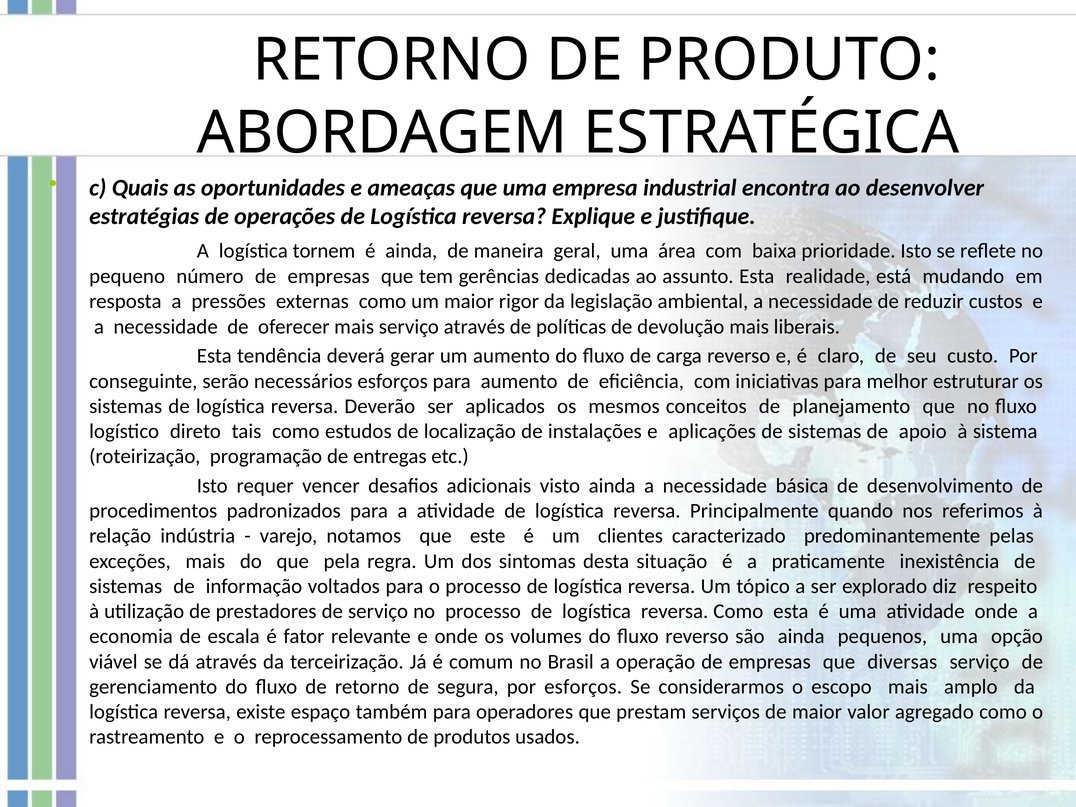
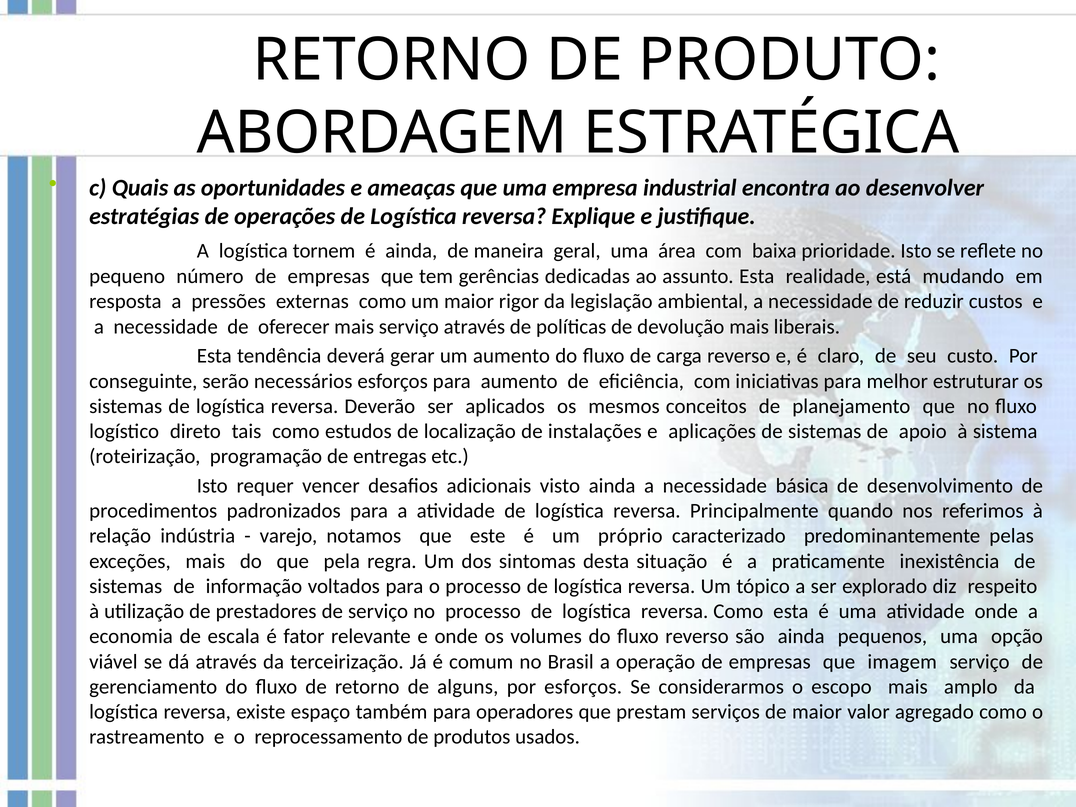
clientes: clientes -> próprio (630, 536)
diversas: diversas -> imagem (902, 662)
segura: segura -> alguns (468, 687)
